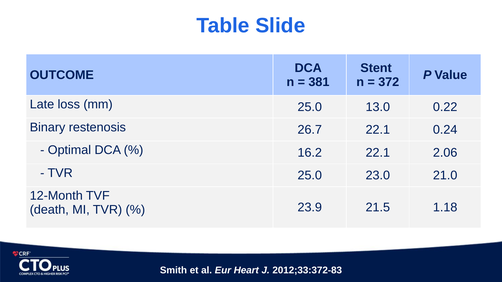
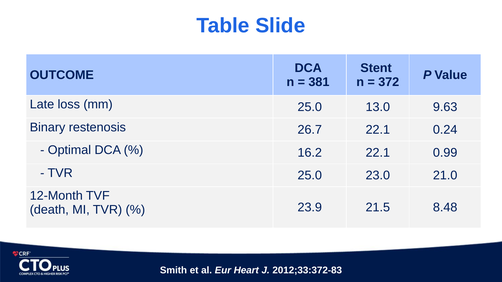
0.22: 0.22 -> 9.63 (445, 107)
2.06: 2.06 -> 0.99 (445, 153)
1.18: 1.18 -> 8.48 (445, 208)
